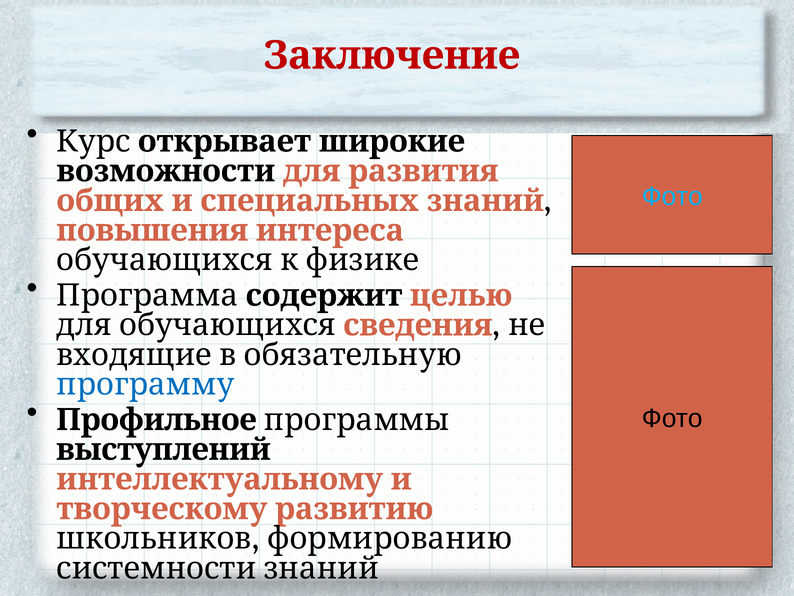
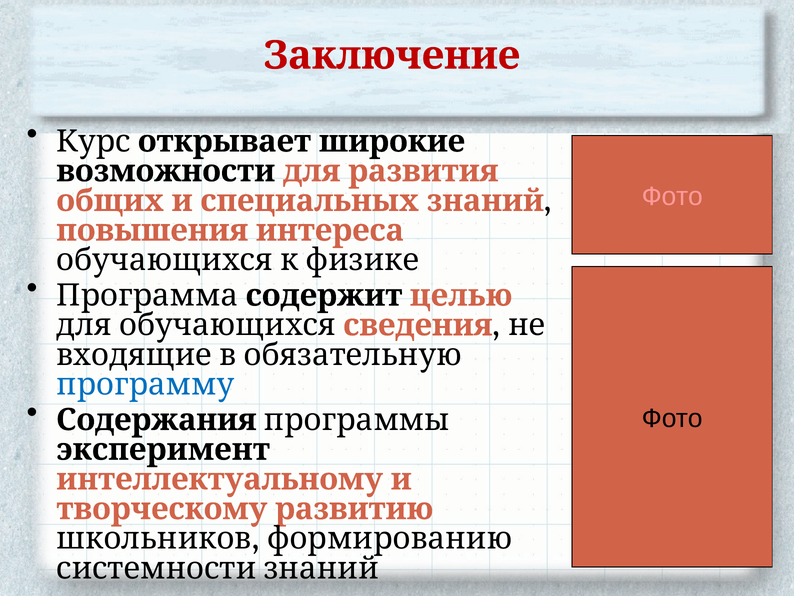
Фото colour: light blue -> pink (672, 196)
Профильное: Профильное -> Содержания (156, 420)
выступлений: выступлений -> эксперимент (163, 449)
